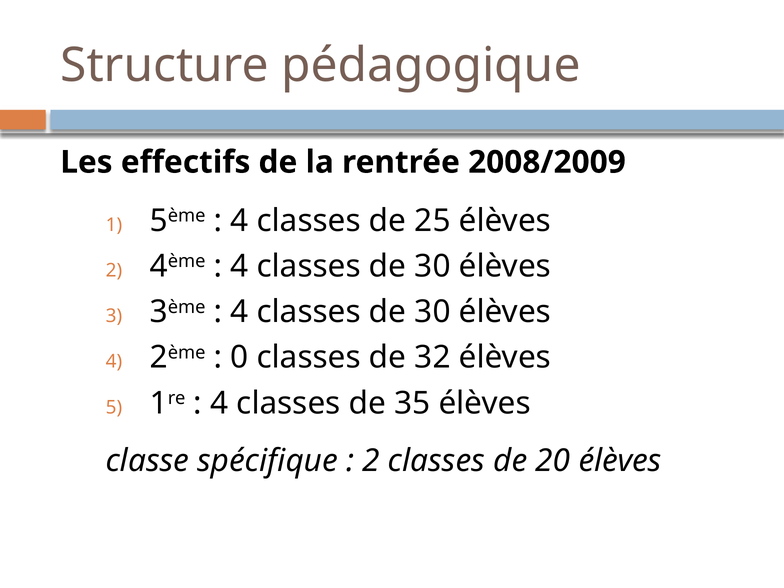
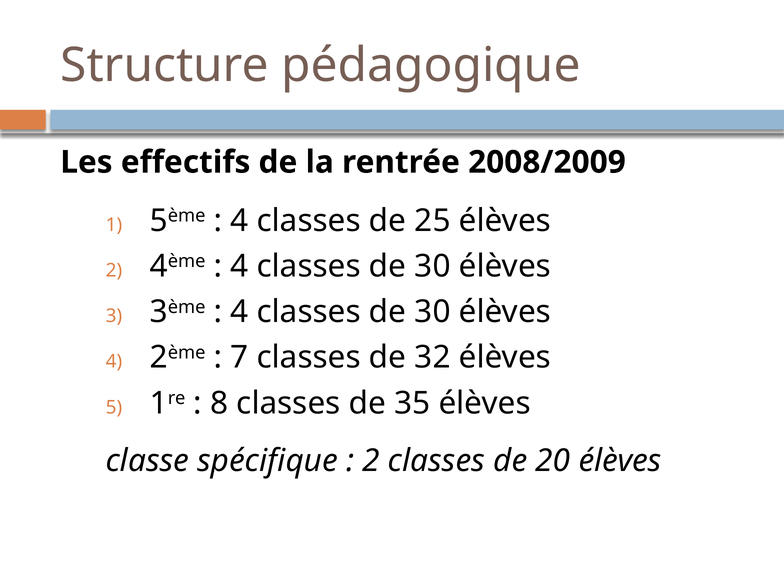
0: 0 -> 7 (239, 358)
4: 4 -> 8 (219, 403)
